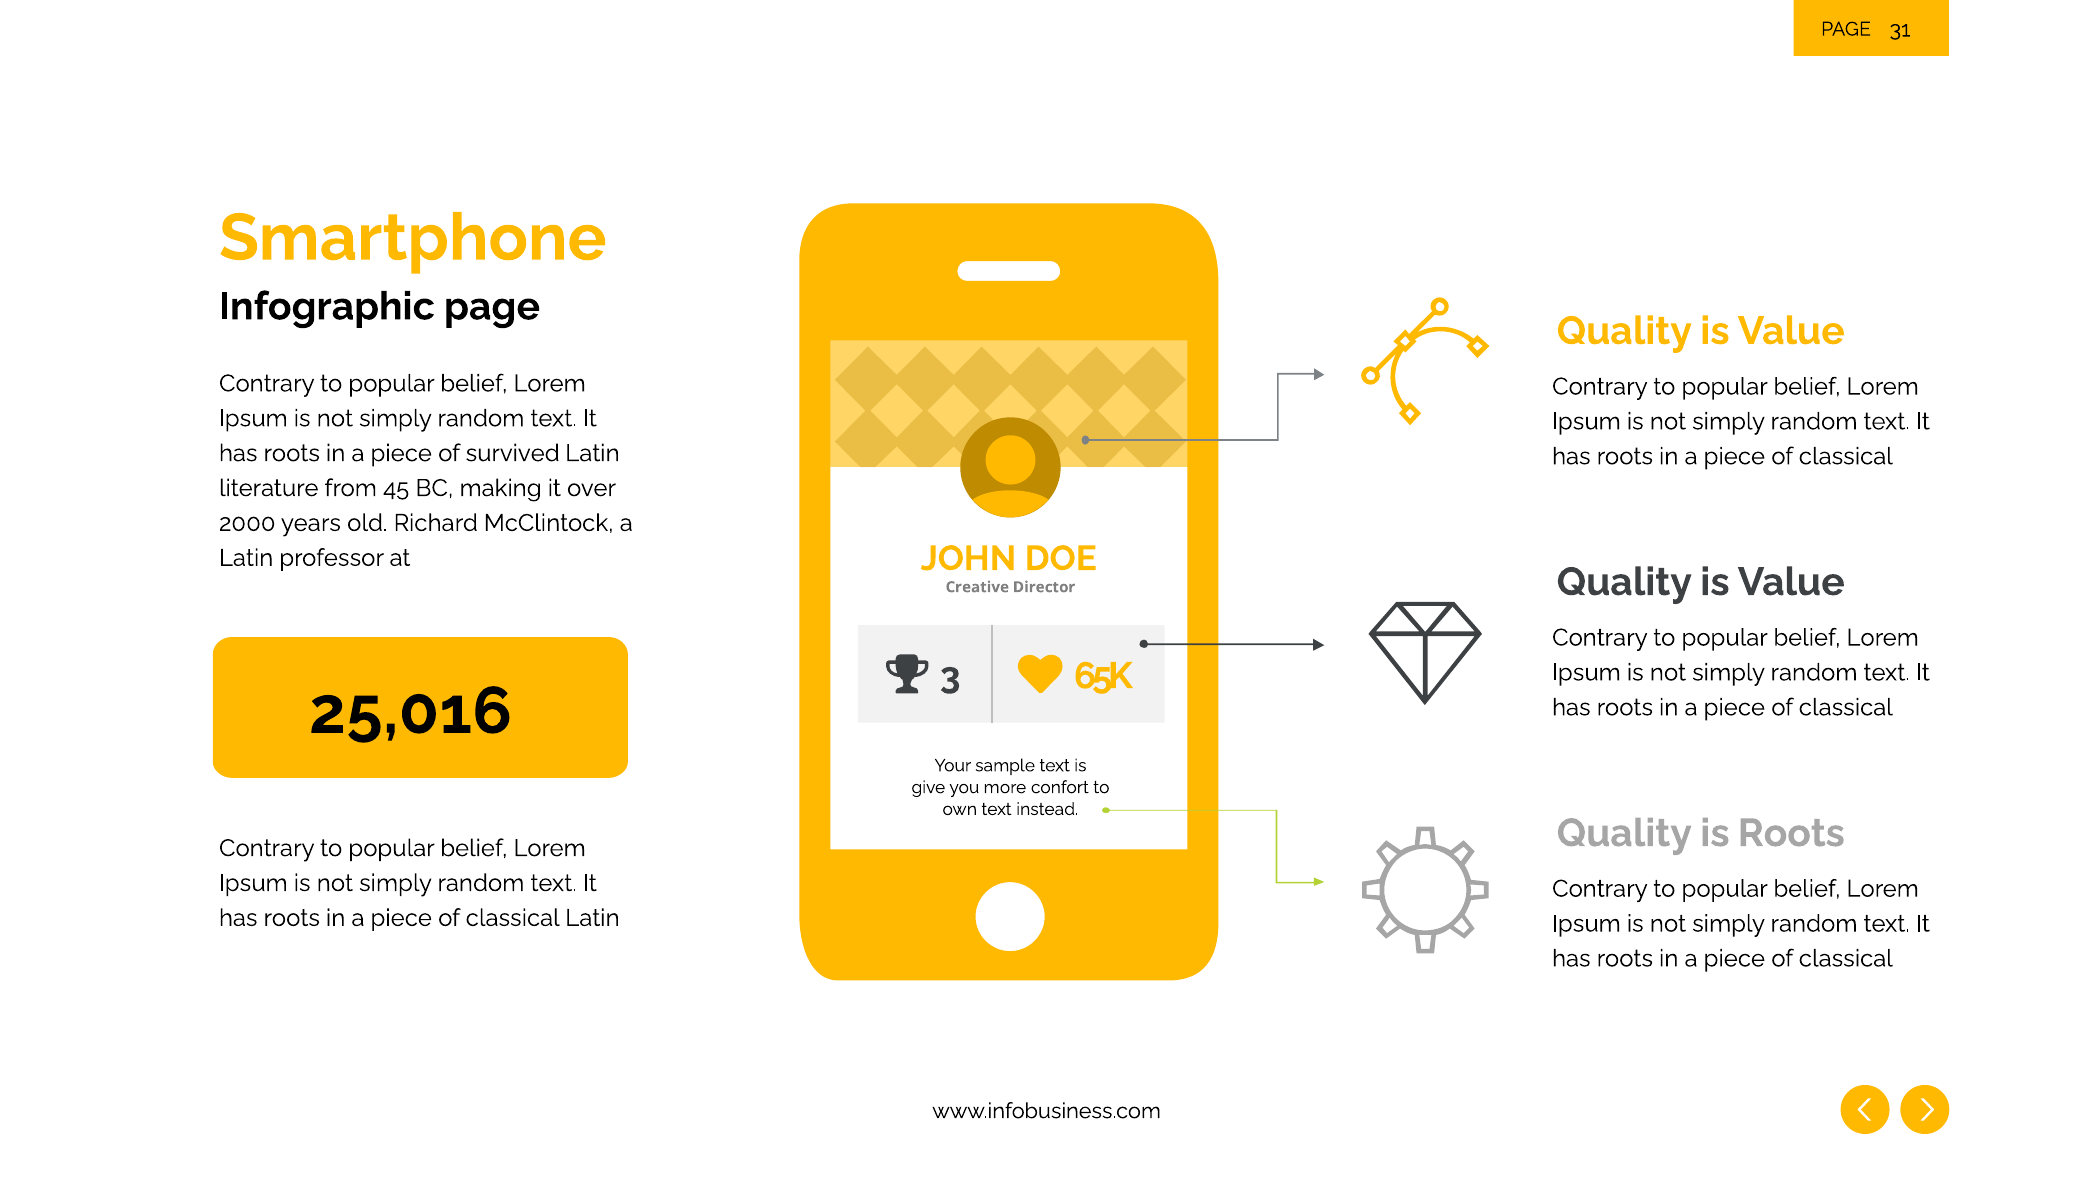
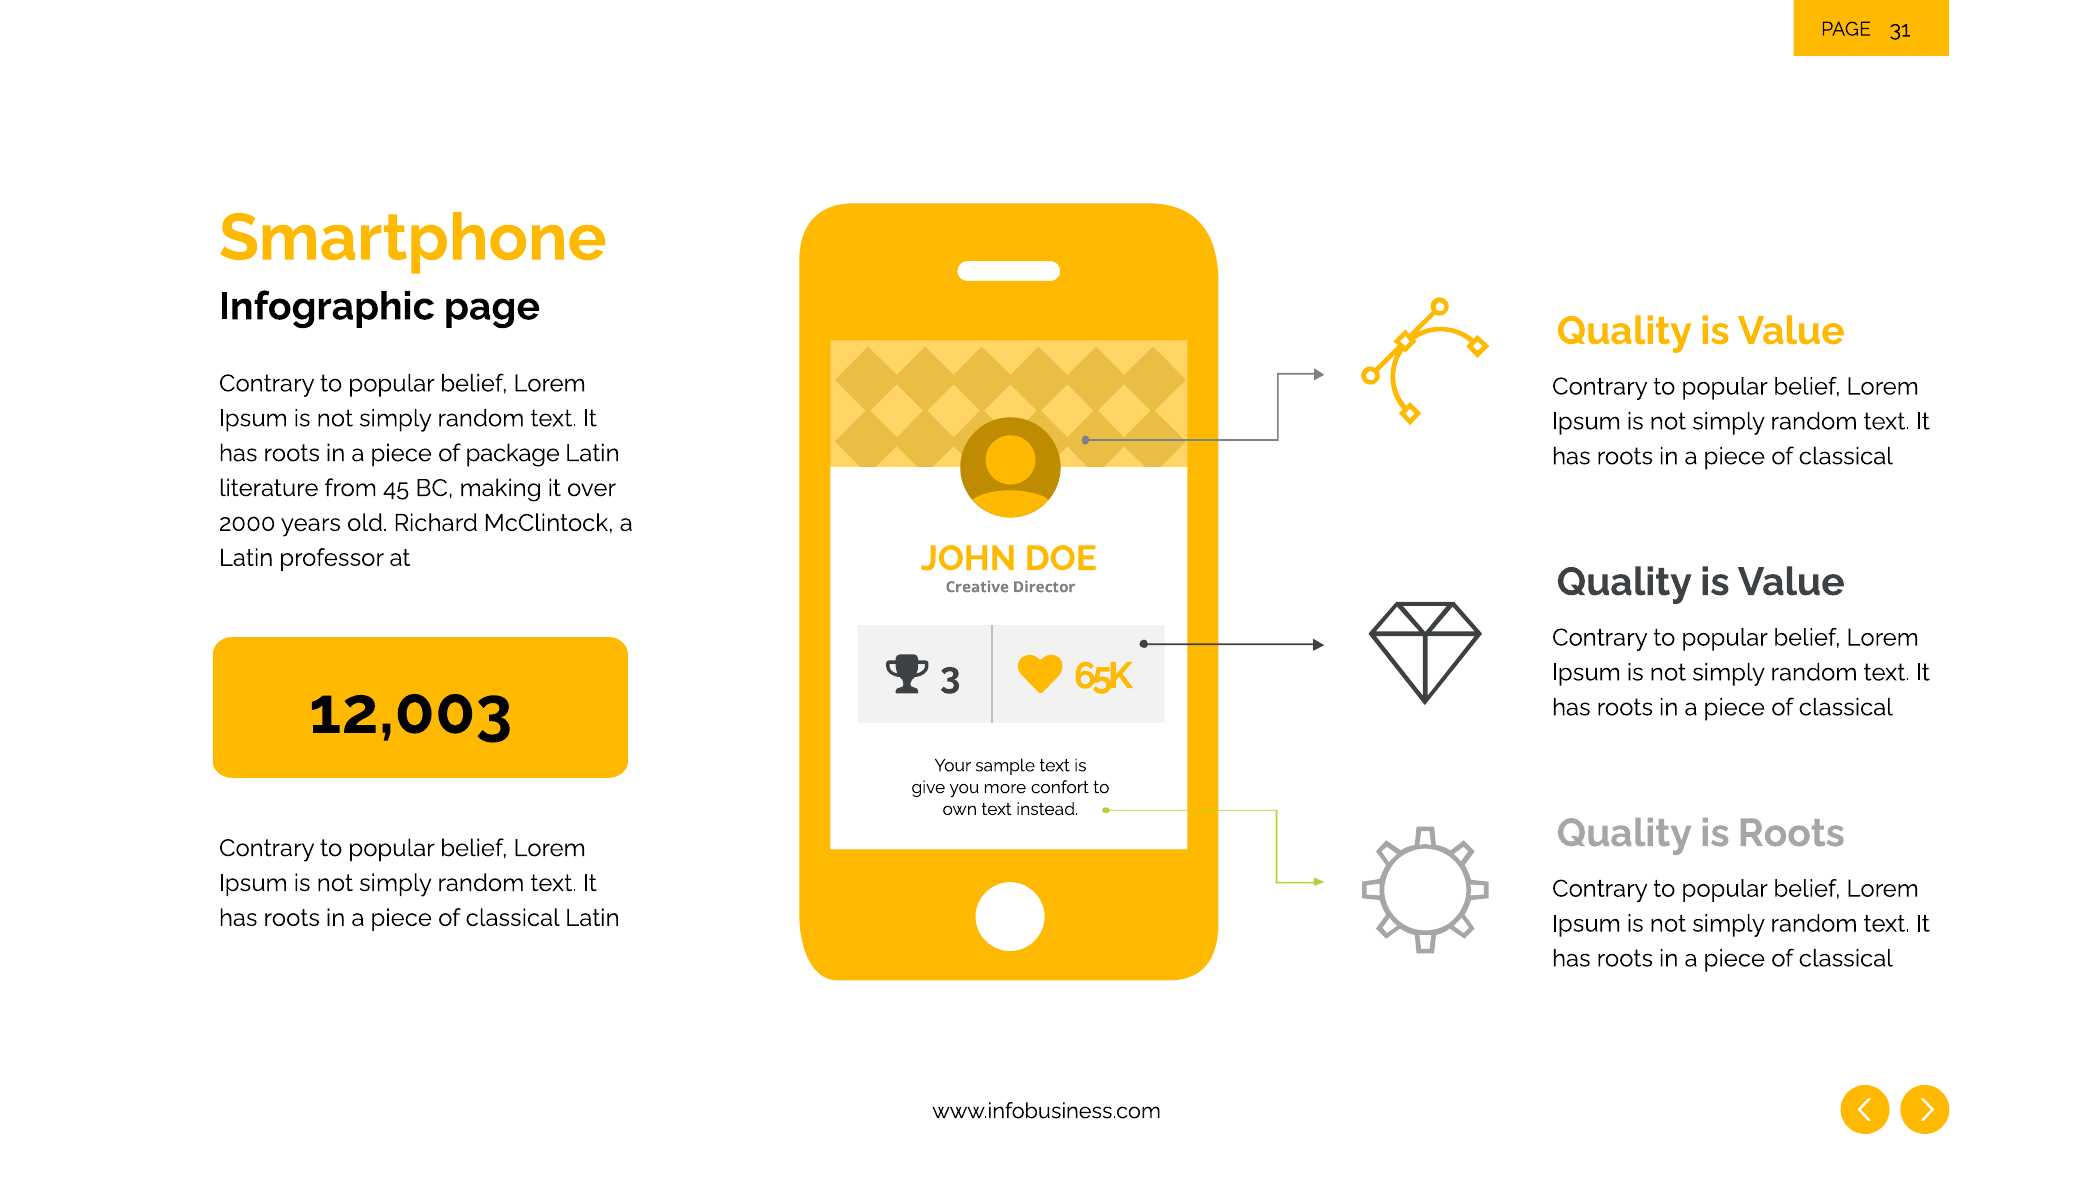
survived: survived -> package (513, 453)
25,016: 25,016 -> 12,003 (411, 711)
